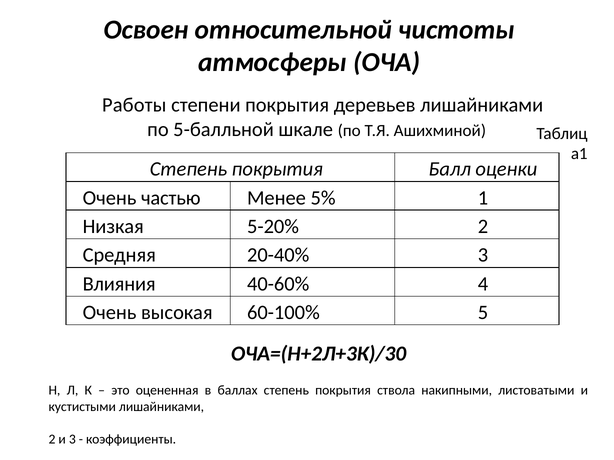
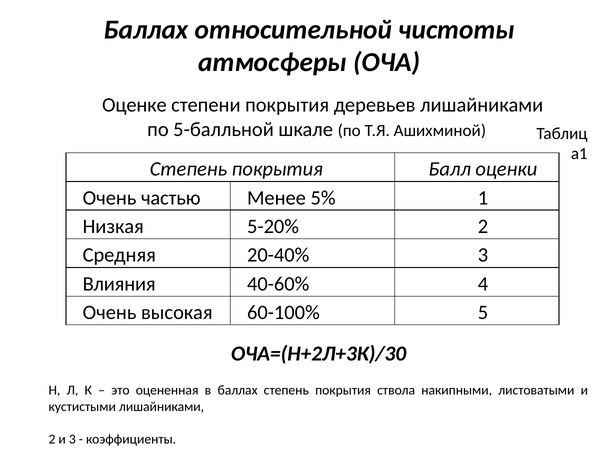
Освоен: Освоен -> Баллах (146, 30)
Работы: Работы -> Оценке (134, 105)
